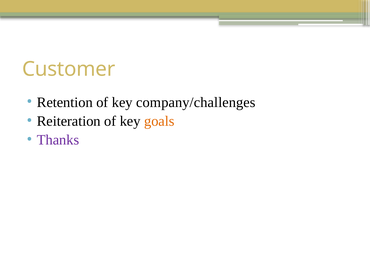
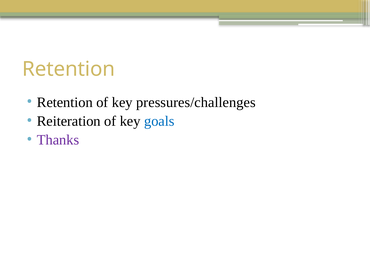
Customer: Customer -> Retention (69, 69)
company/challenges: company/challenges -> pressures/challenges (196, 102)
goals colour: orange -> blue (159, 121)
